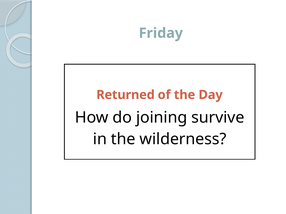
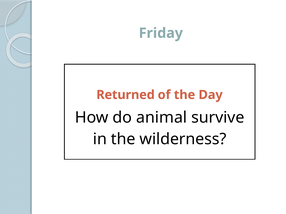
joining: joining -> animal (162, 118)
